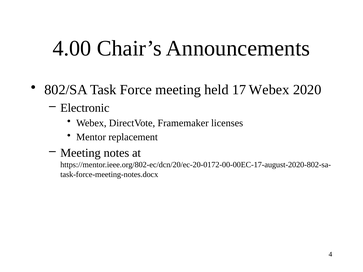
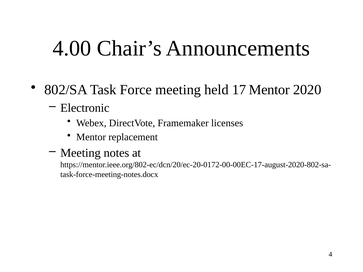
17 Webex: Webex -> Mentor (269, 90)
